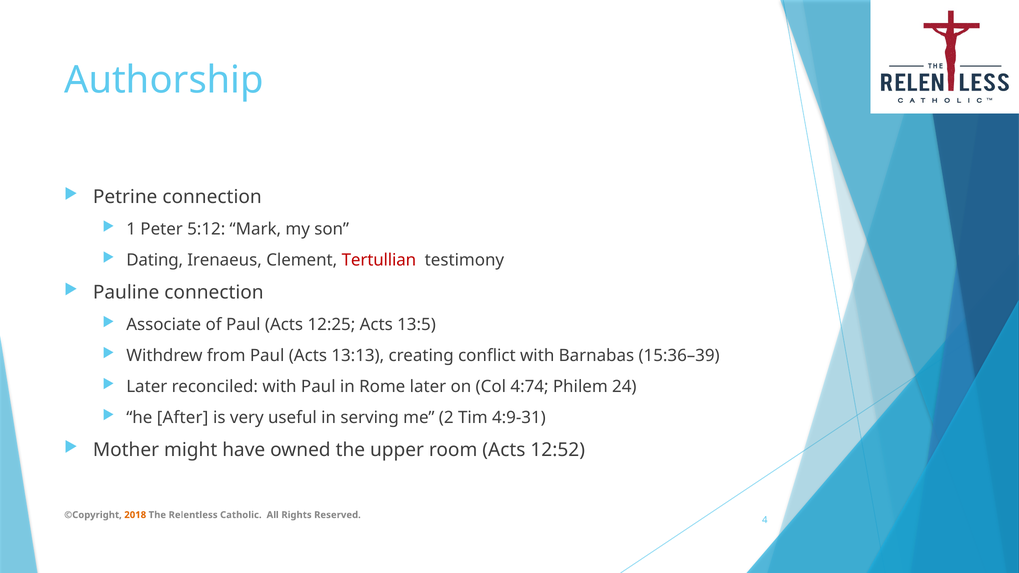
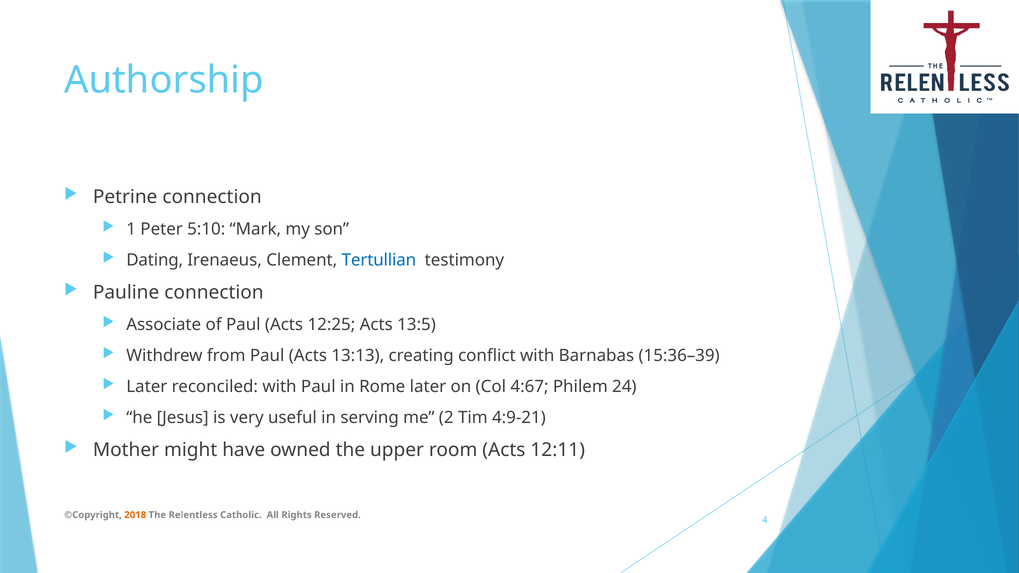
5:12: 5:12 -> 5:10 (206, 229)
Tertullian colour: red -> blue (379, 260)
4:74: 4:74 -> 4:67 (530, 387)
After: After -> Jesus (183, 418)
4:9-31: 4:9-31 -> 4:9-21 (519, 418)
12:52: 12:52 -> 12:11 (558, 450)
